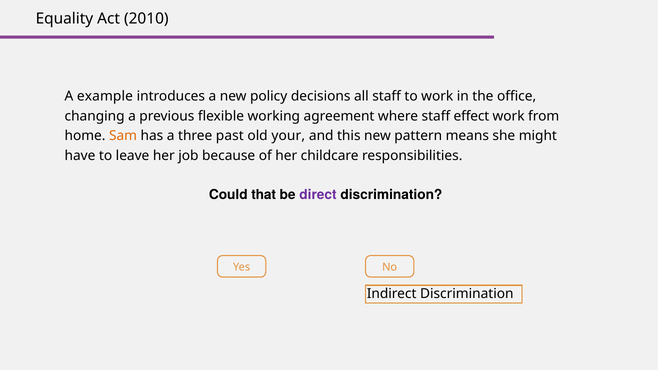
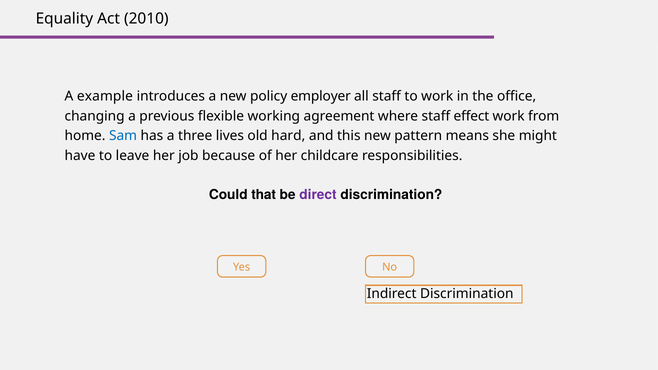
decisions: decisions -> employer (321, 96)
Sam colour: orange -> blue (123, 136)
past: past -> lives (230, 136)
your: your -> hard (288, 136)
